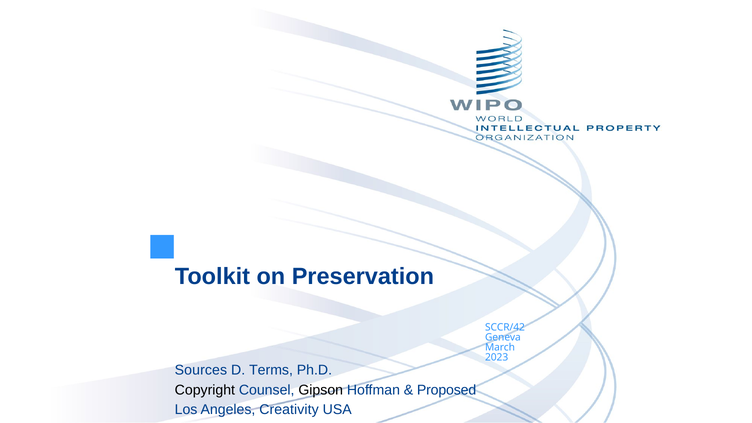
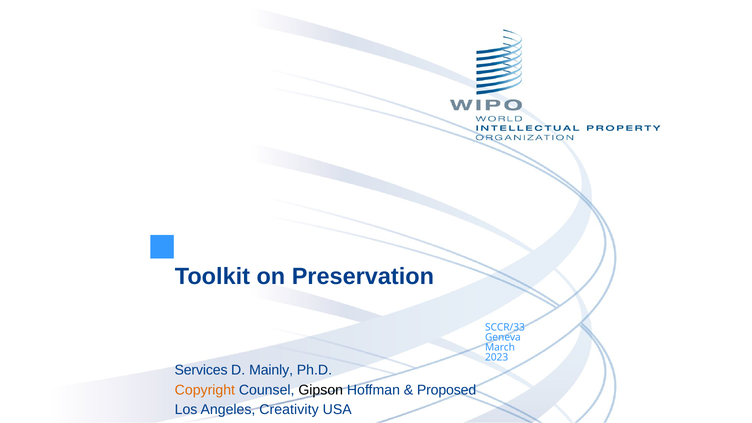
SCCR/42: SCCR/42 -> SCCR/33 (505, 327)
Sources: Sources -> Services (201, 370)
Terms: Terms -> Mainly (271, 370)
Copyright colour: black -> orange (205, 390)
